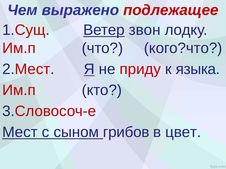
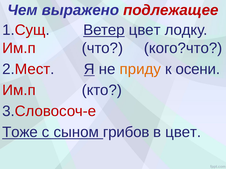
Ветер звон: звон -> цвет (145, 30)
приду colour: red -> orange (140, 69)
языка: языка -> осени (198, 69)
Мест: Мест -> Тоже (20, 133)
